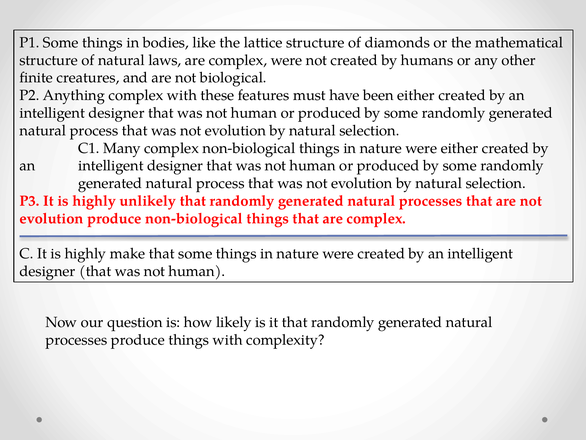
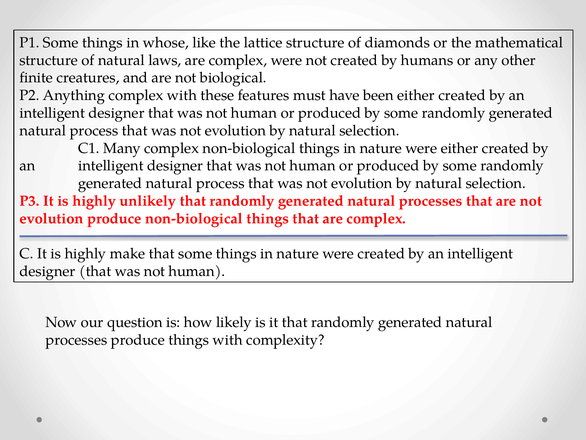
bodies: bodies -> whose (166, 43)
